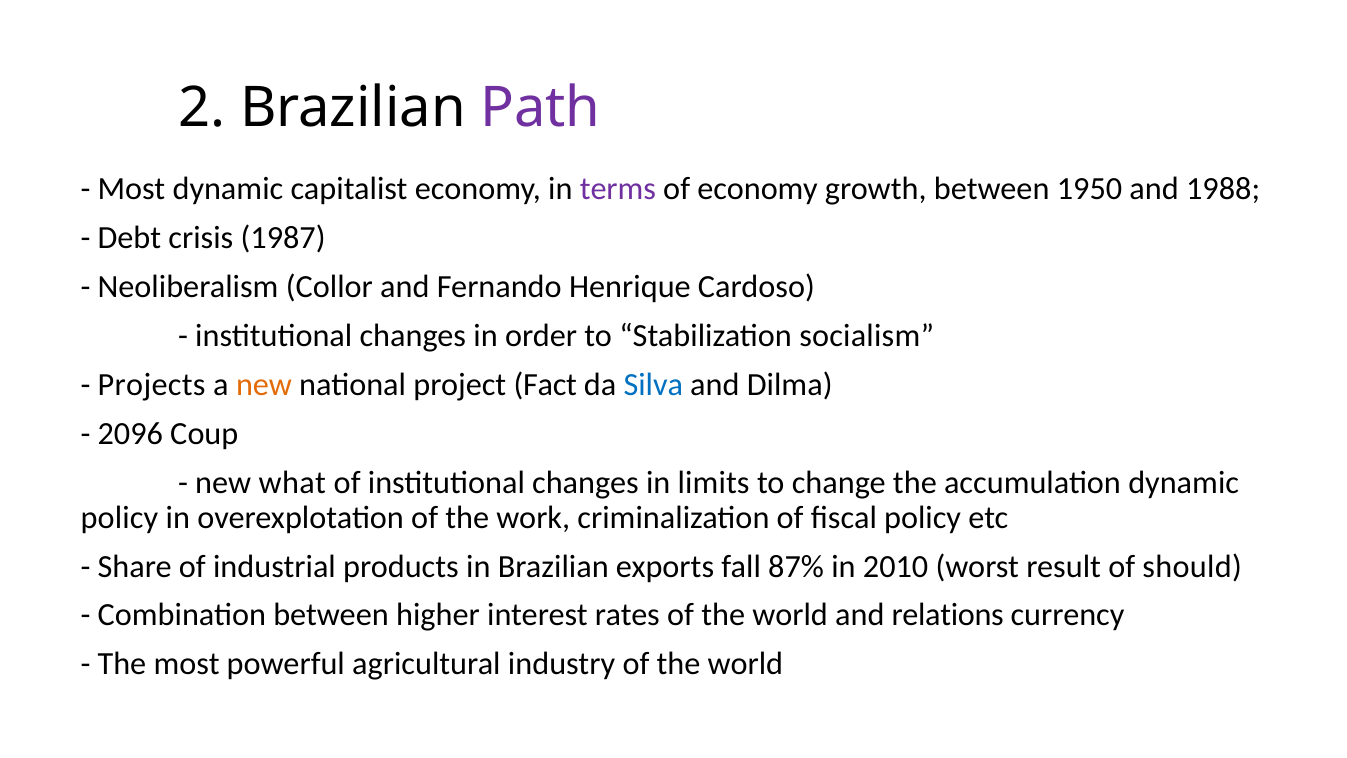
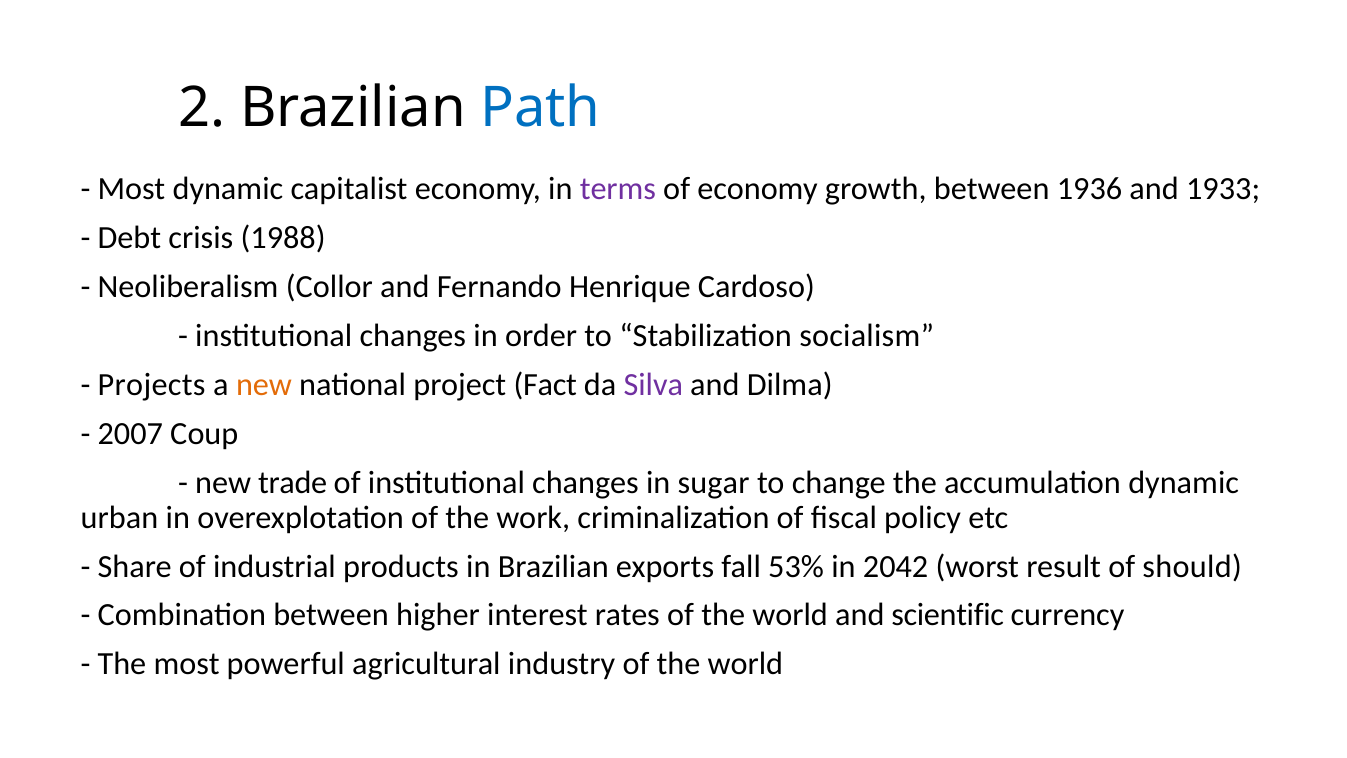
Path colour: purple -> blue (540, 108)
1950: 1950 -> 1936 (1089, 189)
1988: 1988 -> 1933 (1223, 189)
1987: 1987 -> 1988 (283, 238)
Silva colour: blue -> purple (653, 385)
2096: 2096 -> 2007 (130, 434)
what: what -> trade (293, 482)
limits: limits -> sugar (714, 482)
policy: policy -> urban (119, 517)
87%: 87% -> 53% (796, 566)
2010: 2010 -> 2042 (896, 566)
relations: relations -> scientific (948, 615)
